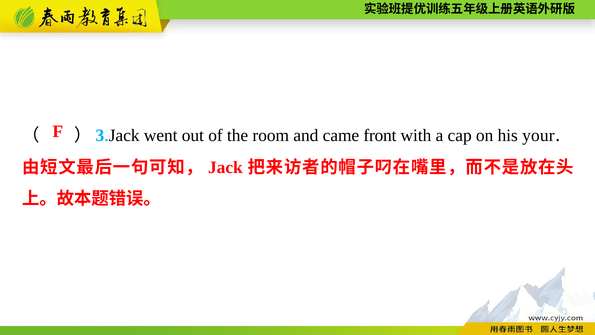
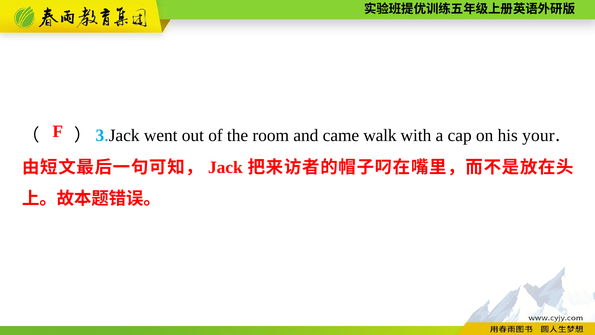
front: front -> walk (380, 135)
